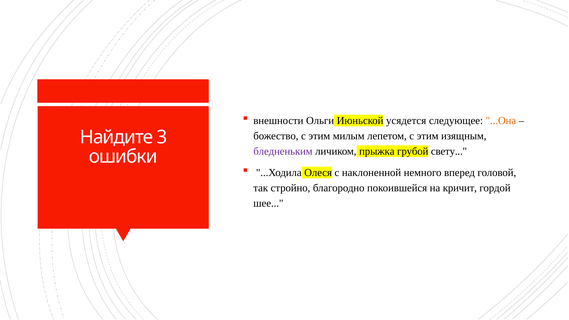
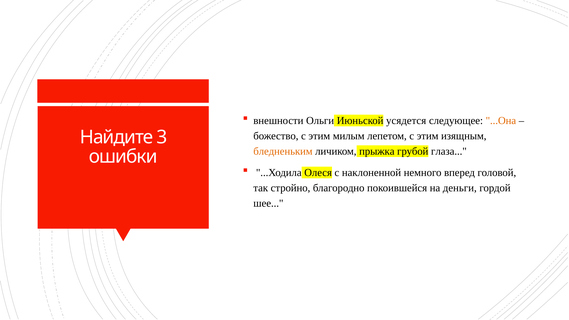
бледненьким colour: purple -> orange (283, 151)
свету: свету -> глаза (449, 151)
кричит: кричит -> деньги (460, 188)
